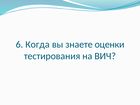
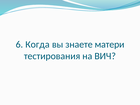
оценки: оценки -> матери (110, 44)
